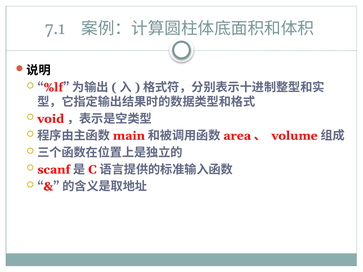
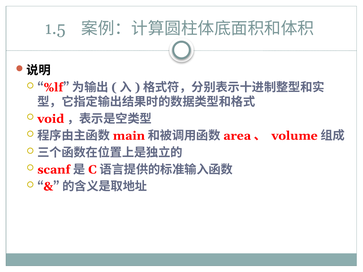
7.1: 7.1 -> 1.5 (55, 29)
